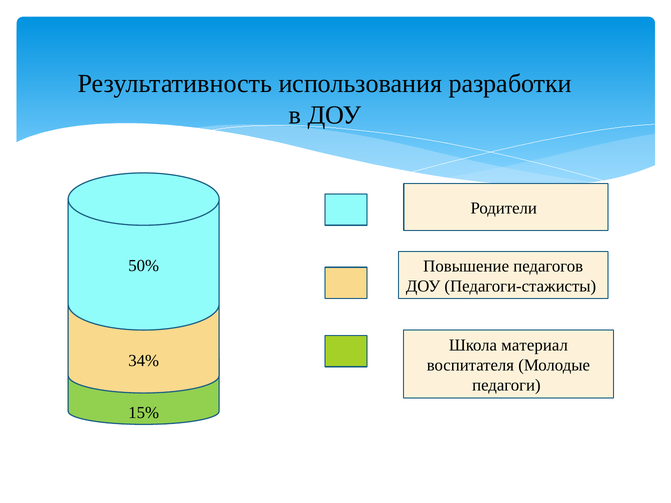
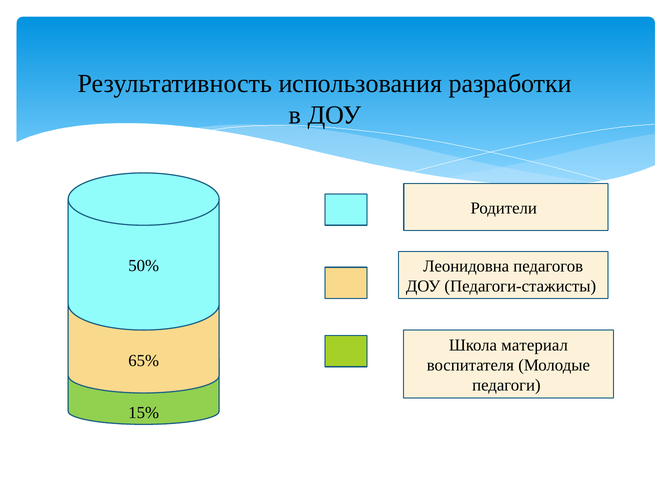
Повышение: Повышение -> Леонидовна (466, 266)
34%: 34% -> 65% (144, 361)
